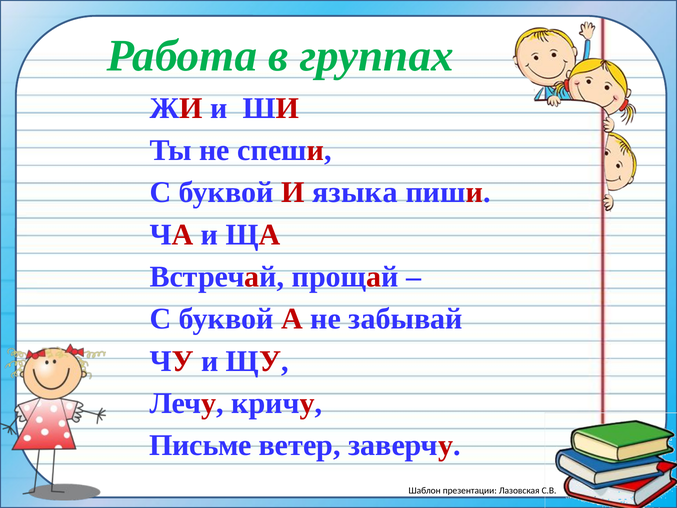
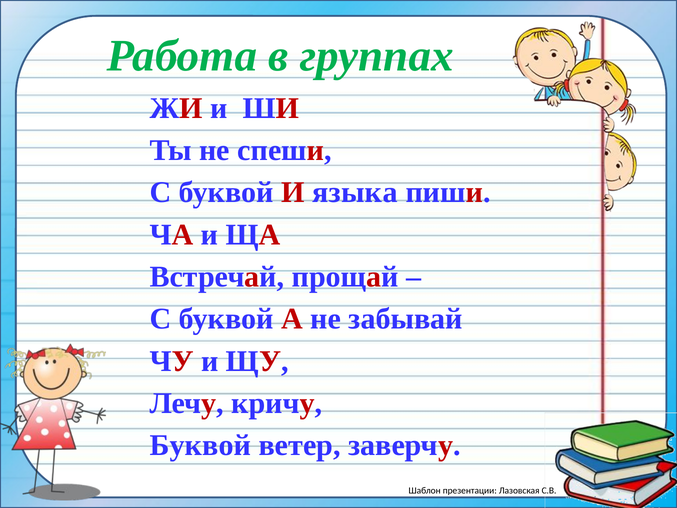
Письме: Письме -> Буквой (200, 445)
